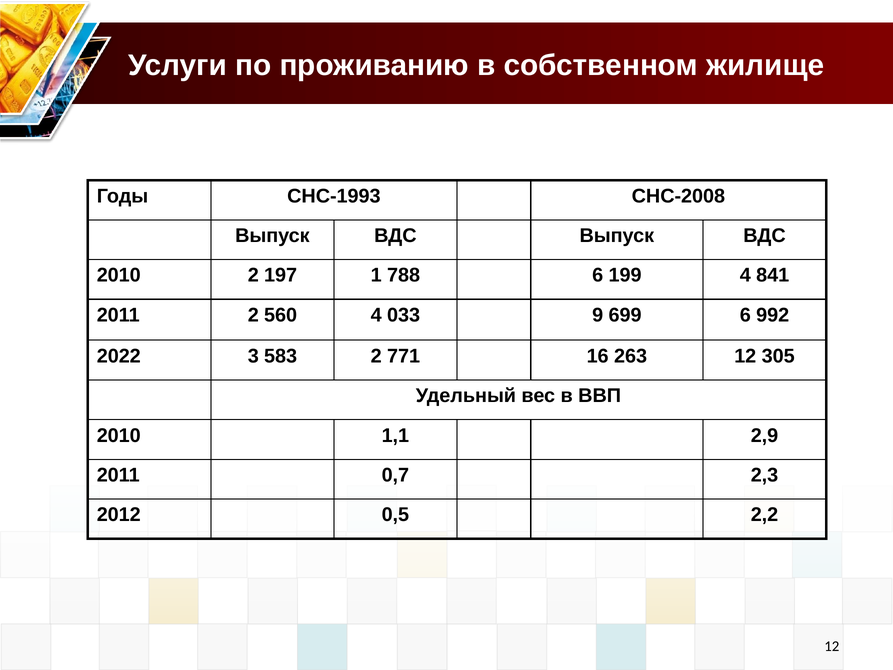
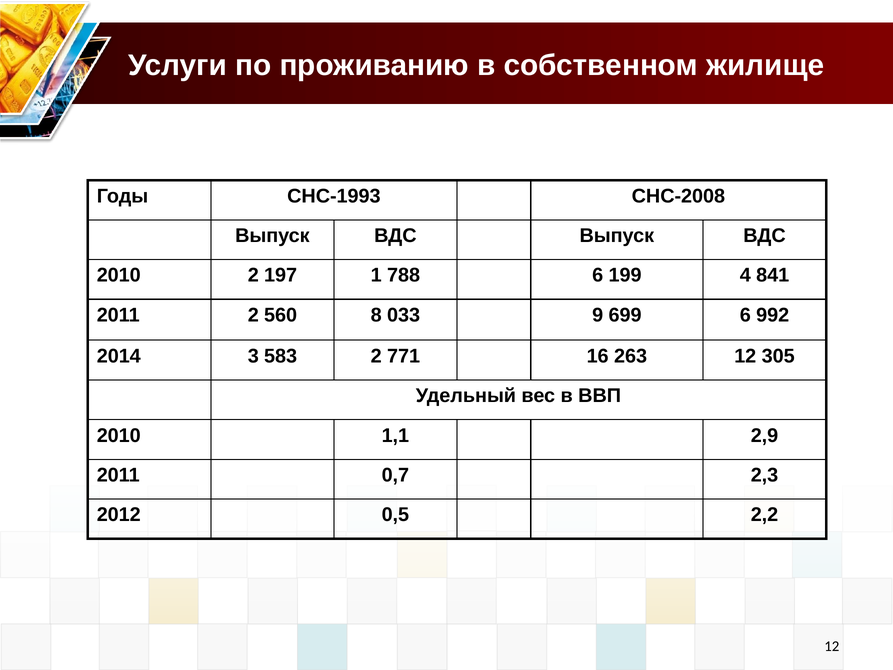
560 4: 4 -> 8 (376, 315)
2022: 2022 -> 2014 (119, 356)
